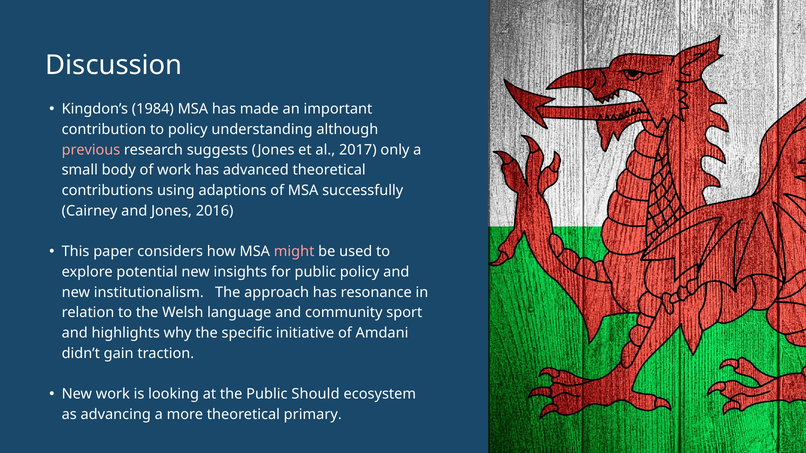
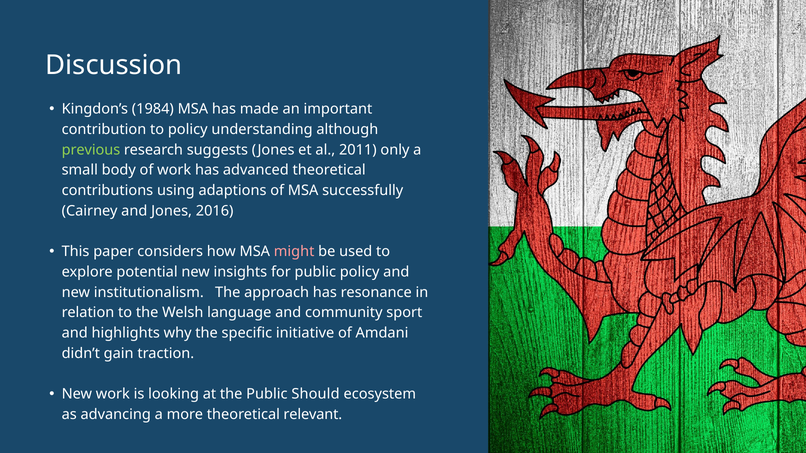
previous colour: pink -> light green (91, 150)
2017: 2017 -> 2011 (358, 150)
primary: primary -> relevant (313, 415)
